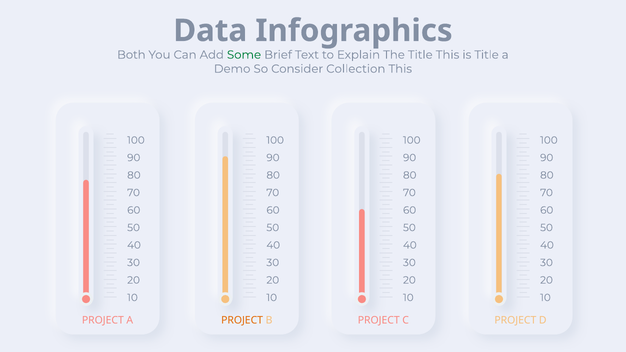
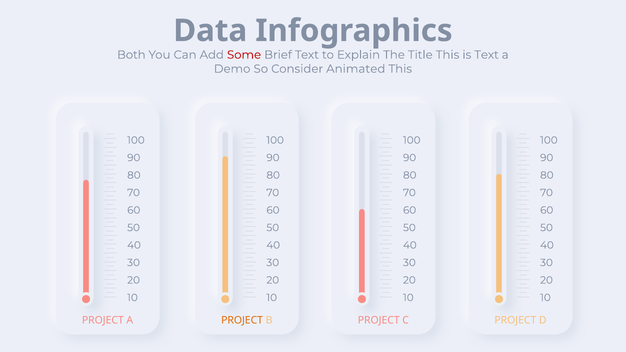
Some colour: green -> red (244, 55)
is Title: Title -> Text (487, 55)
Collection: Collection -> Animated (356, 69)
